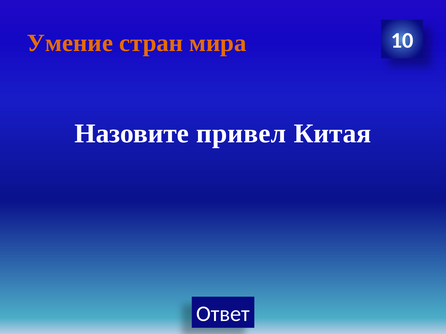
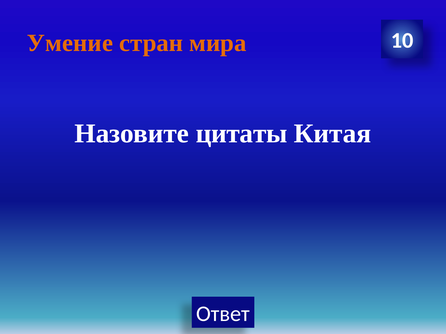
привел: привел -> цитаты (242, 134)
